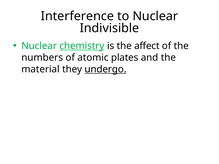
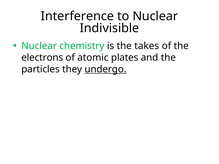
chemistry underline: present -> none (82, 46)
affect: affect -> takes (147, 46)
numbers: numbers -> electrons (42, 58)
material: material -> particles (41, 69)
